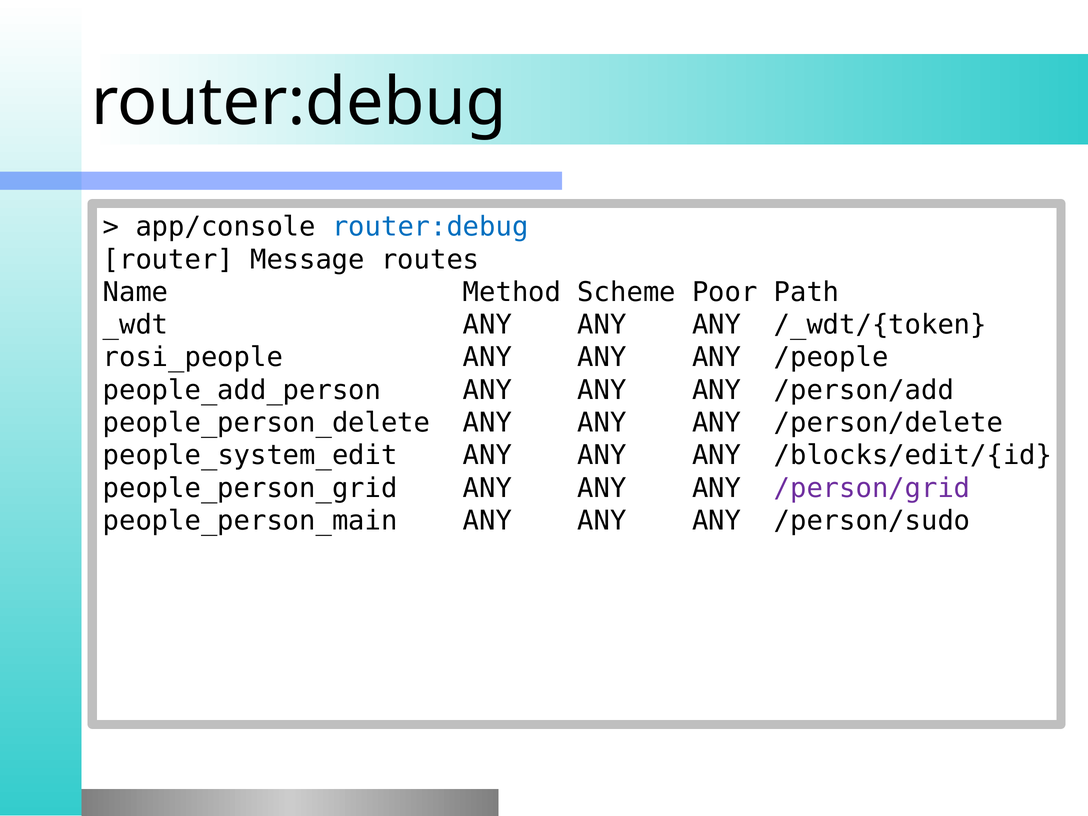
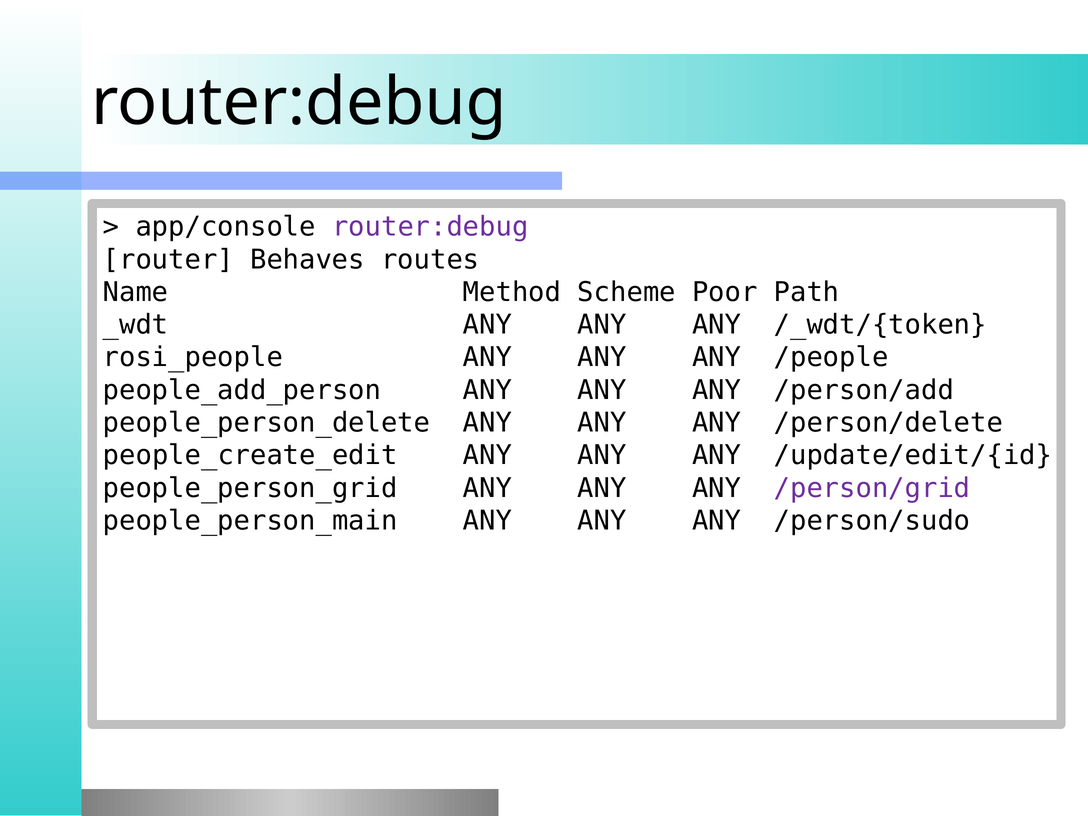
router:debug colour: blue -> purple (430, 227)
Message: Message -> Behaves (307, 260)
people_system_edit: people_system_edit -> people_create_edit (250, 455)
/blocks/edit/{id: /blocks/edit/{id -> /update/edit/{id (913, 455)
